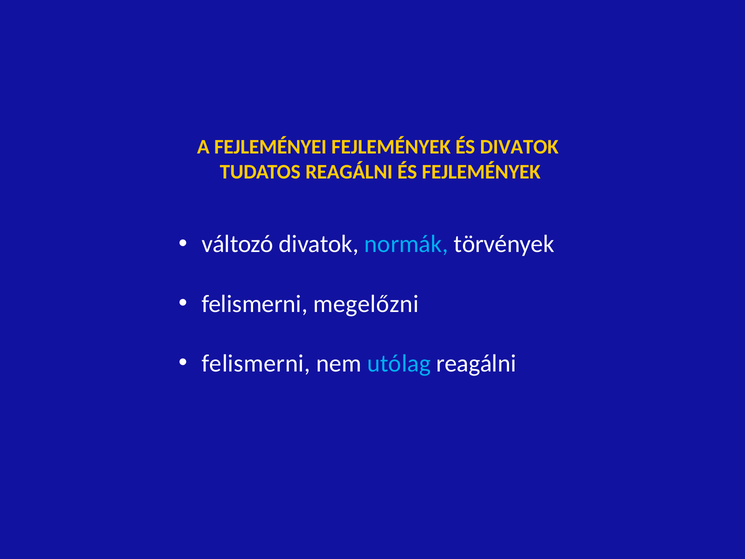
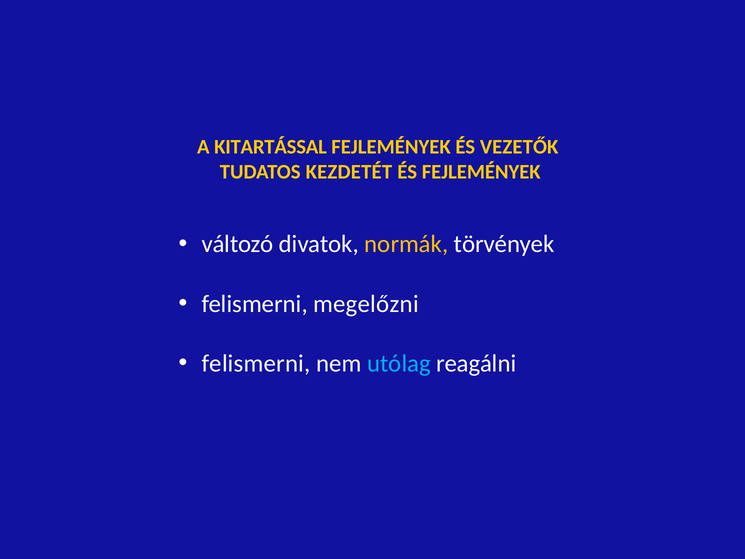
FEJLEMÉNYEI: FEJLEMÉNYEI -> KITARTÁSSAL (271, 147)
ÉS DIVATOK: DIVATOK -> VEZETŐK (519, 147)
TUDATOS REAGÁLNI: REAGÁLNI -> KEZDETÉT (349, 172)
normák colour: light blue -> yellow (406, 244)
